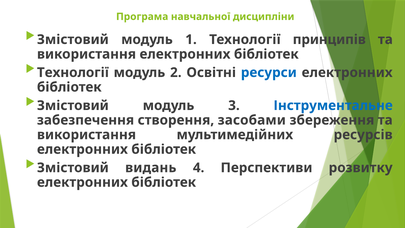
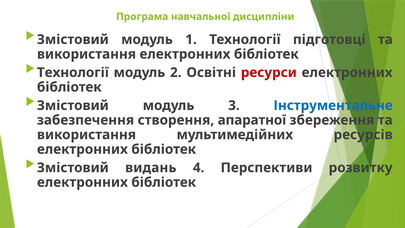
принципів: принципів -> підготовці (329, 39)
ресурси colour: blue -> red (269, 72)
засобами: засобами -> апаратної (252, 120)
